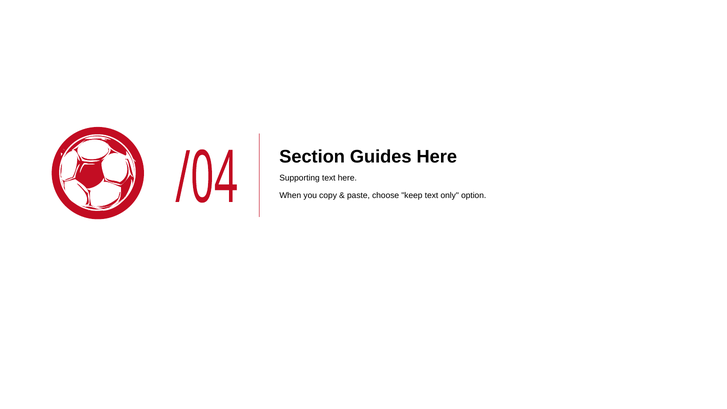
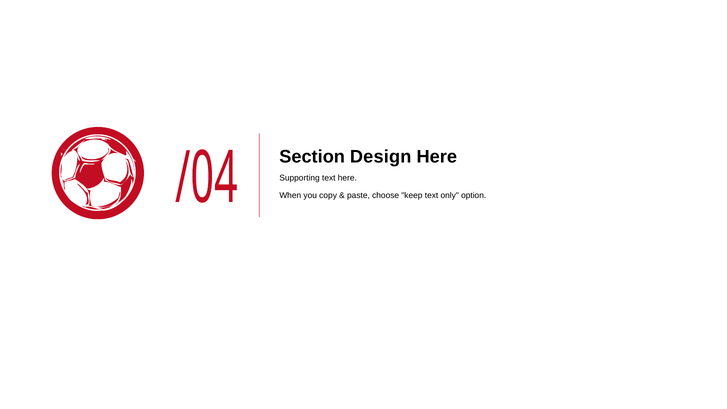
Guides: Guides -> Design (381, 157)
